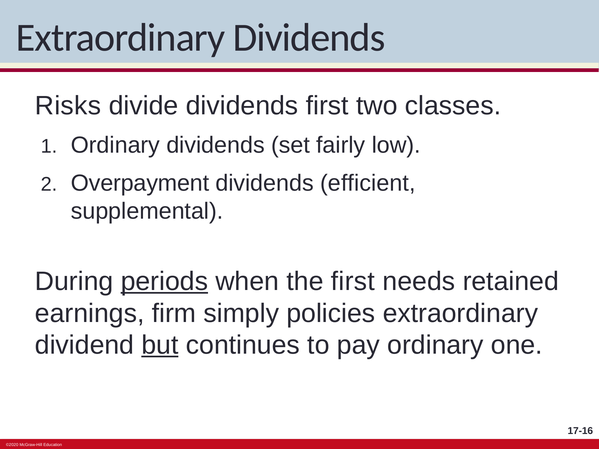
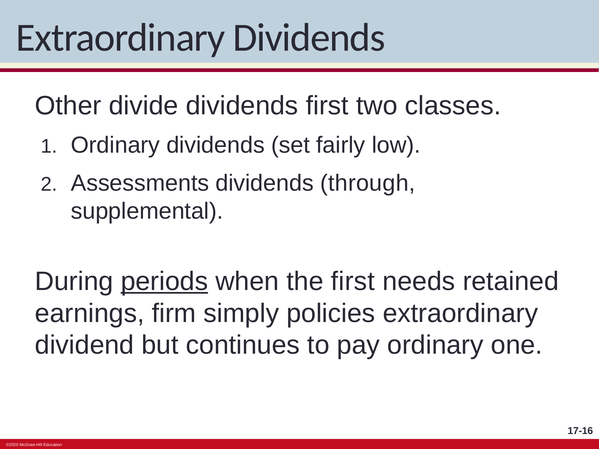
Risks: Risks -> Other (68, 106)
Overpayment: Overpayment -> Assessments (140, 183)
efficient: efficient -> through (368, 183)
but underline: present -> none (160, 345)
